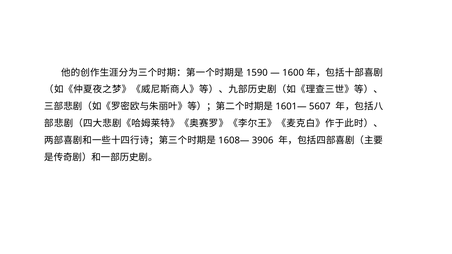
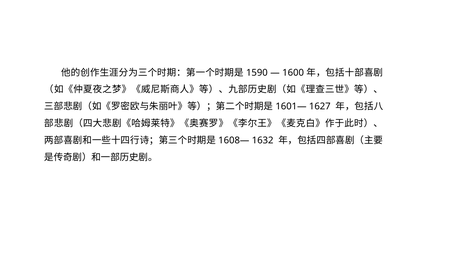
5607: 5607 -> 1627 (320, 107)
3906: 3906 -> 1632 (263, 140)
